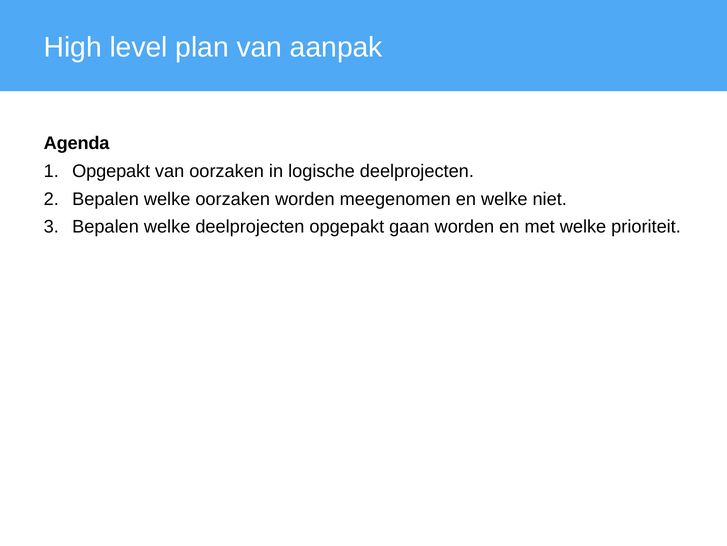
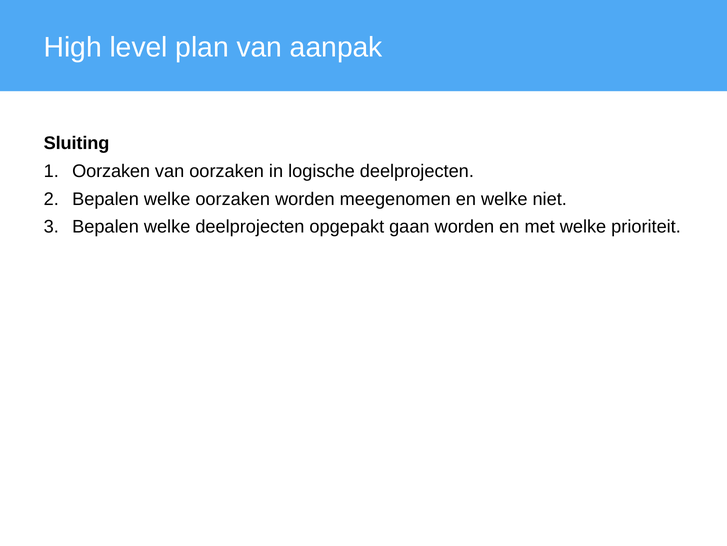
Agenda: Agenda -> Sluiting (77, 143)
Opgepakt: Opgepakt -> Oorzaken (111, 171)
